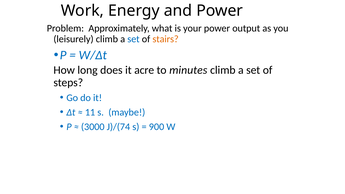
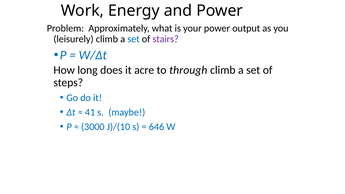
stairs colour: orange -> purple (166, 39)
minutes: minutes -> through (188, 70)
11: 11 -> 41 (90, 112)
J)/(74: J)/(74 -> J)/(10 (118, 127)
900: 900 -> 646 (157, 127)
